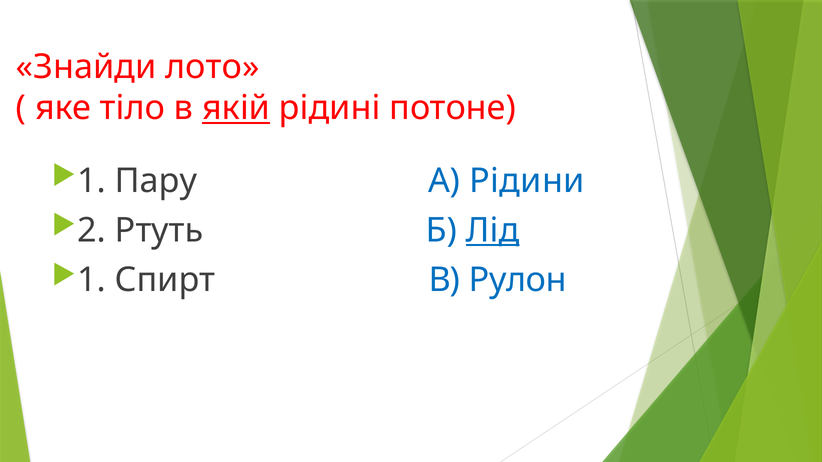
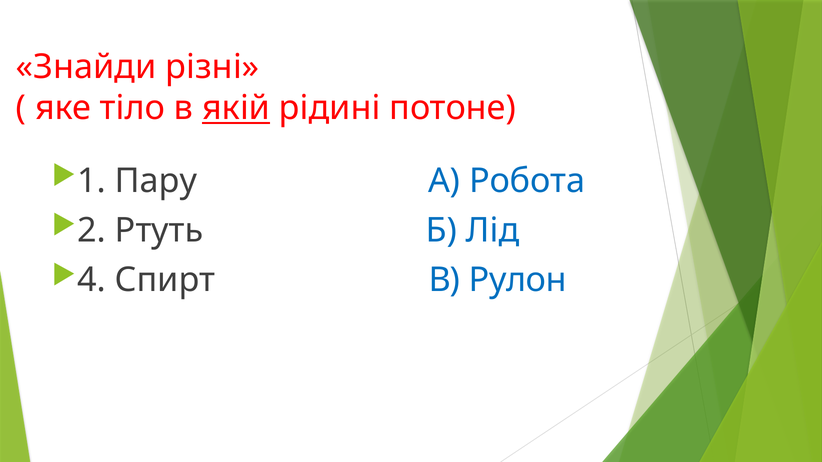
лото: лото -> різні (212, 67)
Рідини: Рідини -> Робота (527, 181)
Лід underline: present -> none (493, 231)
1: 1 -> 4 (92, 280)
